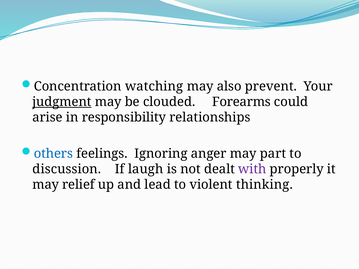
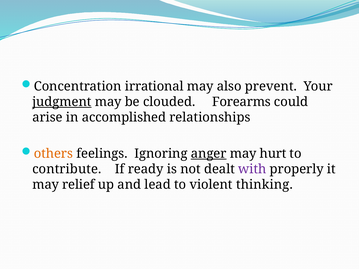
watching: watching -> irrational (154, 86)
responsibility: responsibility -> accomplished (124, 118)
others colour: blue -> orange (53, 154)
anger underline: none -> present (209, 154)
part: part -> hurt (273, 154)
discussion: discussion -> contribute (67, 169)
laugh: laugh -> ready (146, 169)
